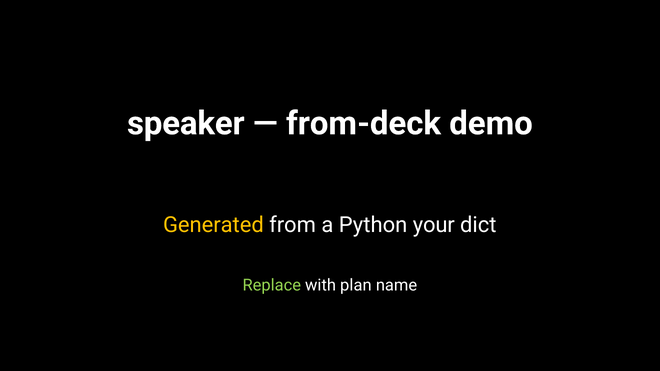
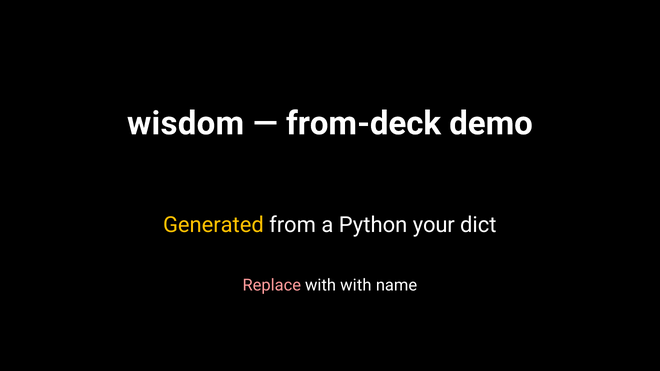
speaker: speaker -> wisdom (186, 124)
Replace colour: light green -> pink (272, 286)
with plan: plan -> with (356, 286)
